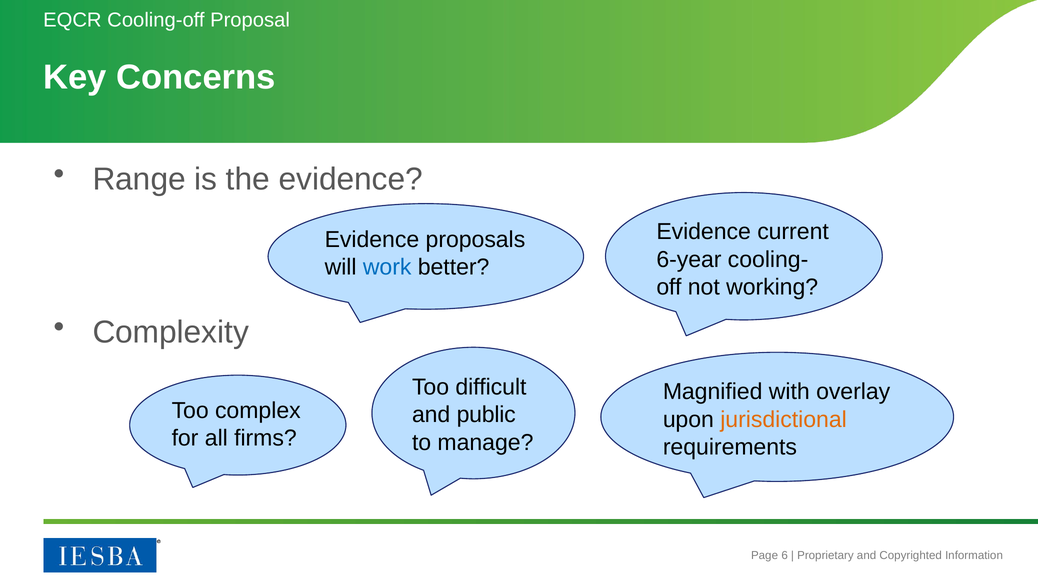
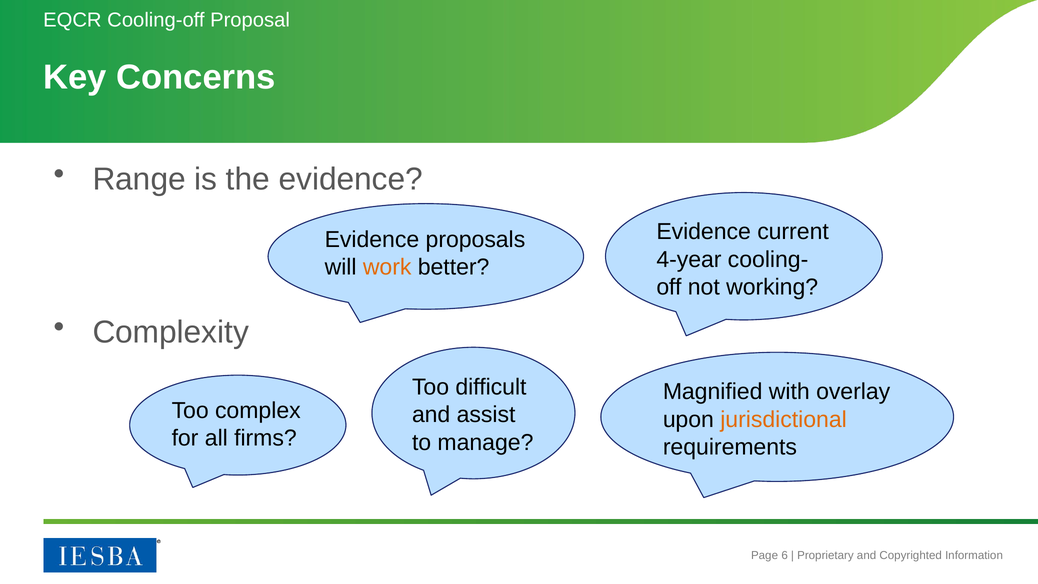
6-year: 6-year -> 4-year (689, 259)
work colour: blue -> orange (387, 267)
public: public -> assist (486, 415)
